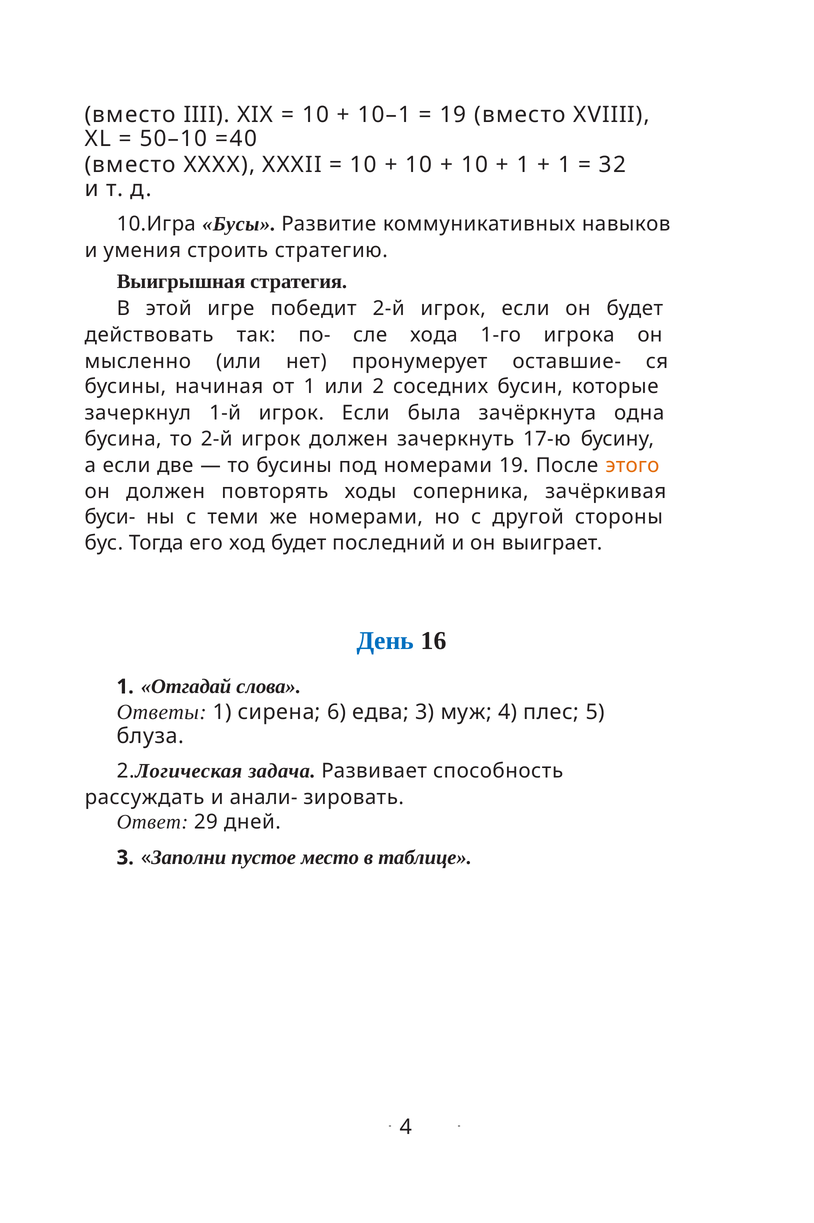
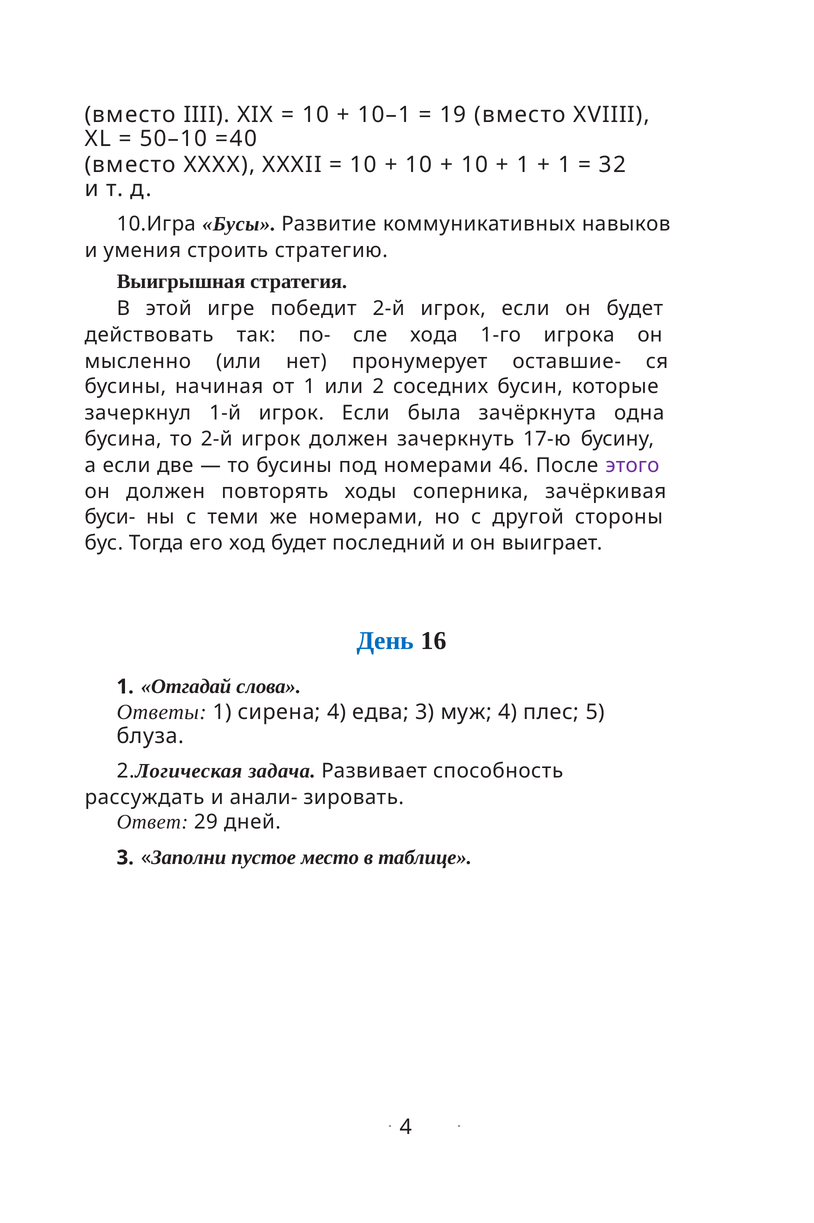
номерами 19: 19 -> 46 (514, 465)
этого colour: orange -> purple (632, 465)
сирена 6: 6 -> 4 (337, 712)
